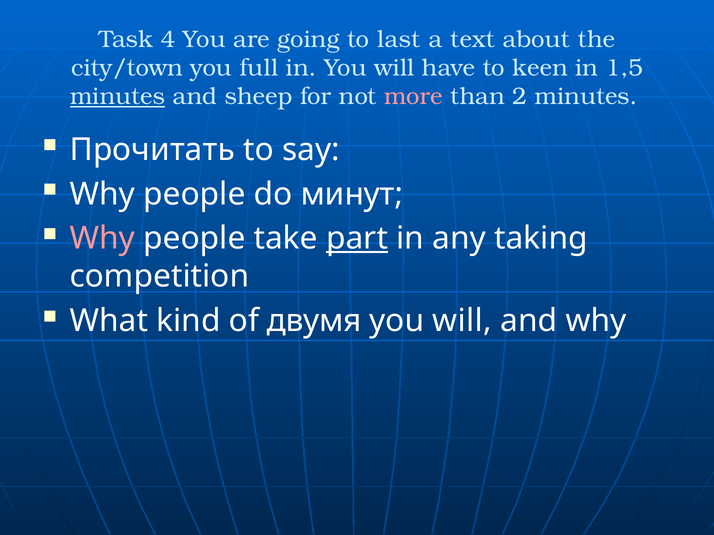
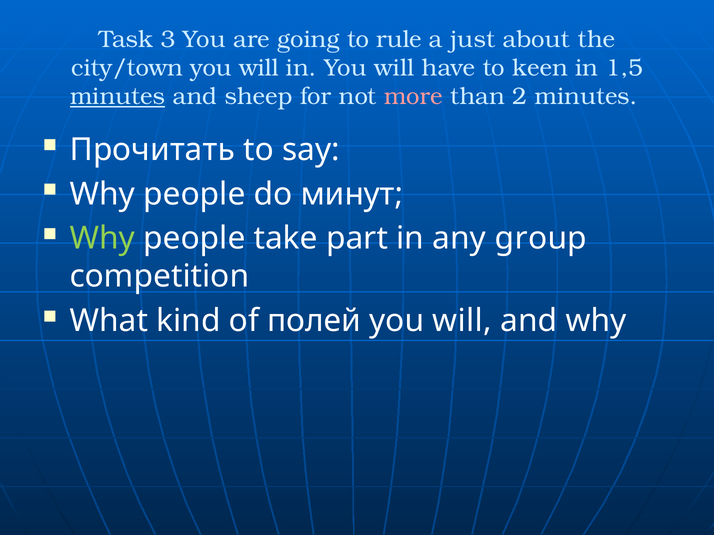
4: 4 -> 3 (168, 39)
last: last -> rule (399, 39)
text: text -> just (473, 39)
city/town you full: full -> will (259, 68)
Why colour: pink -> light green (102, 239)
part underline: present -> none (357, 239)
taking: taking -> group (541, 239)
двумя: двумя -> полей (314, 321)
